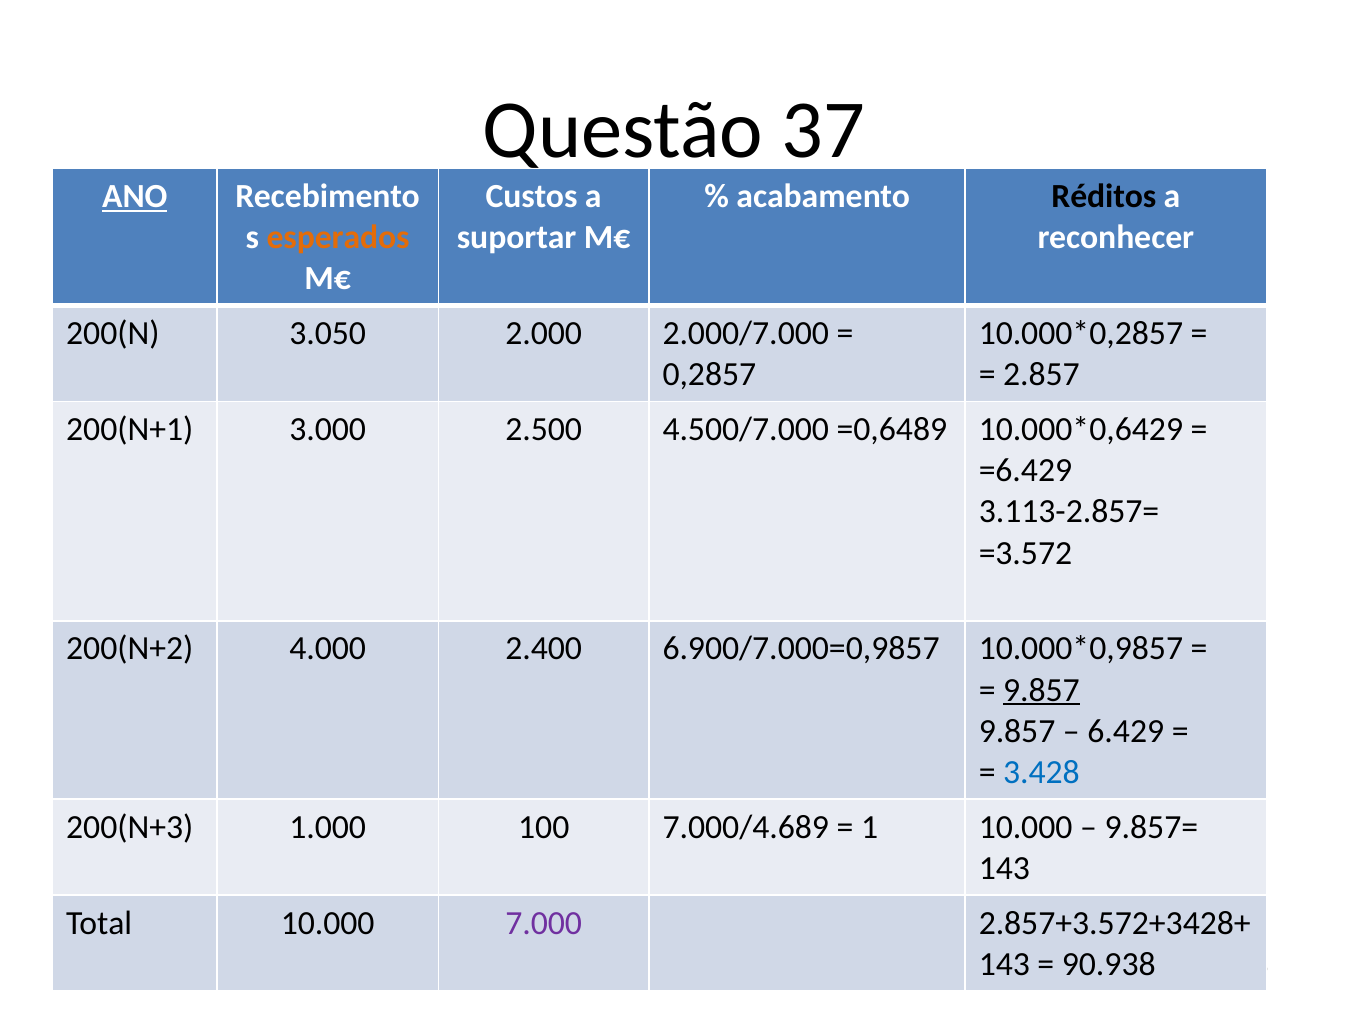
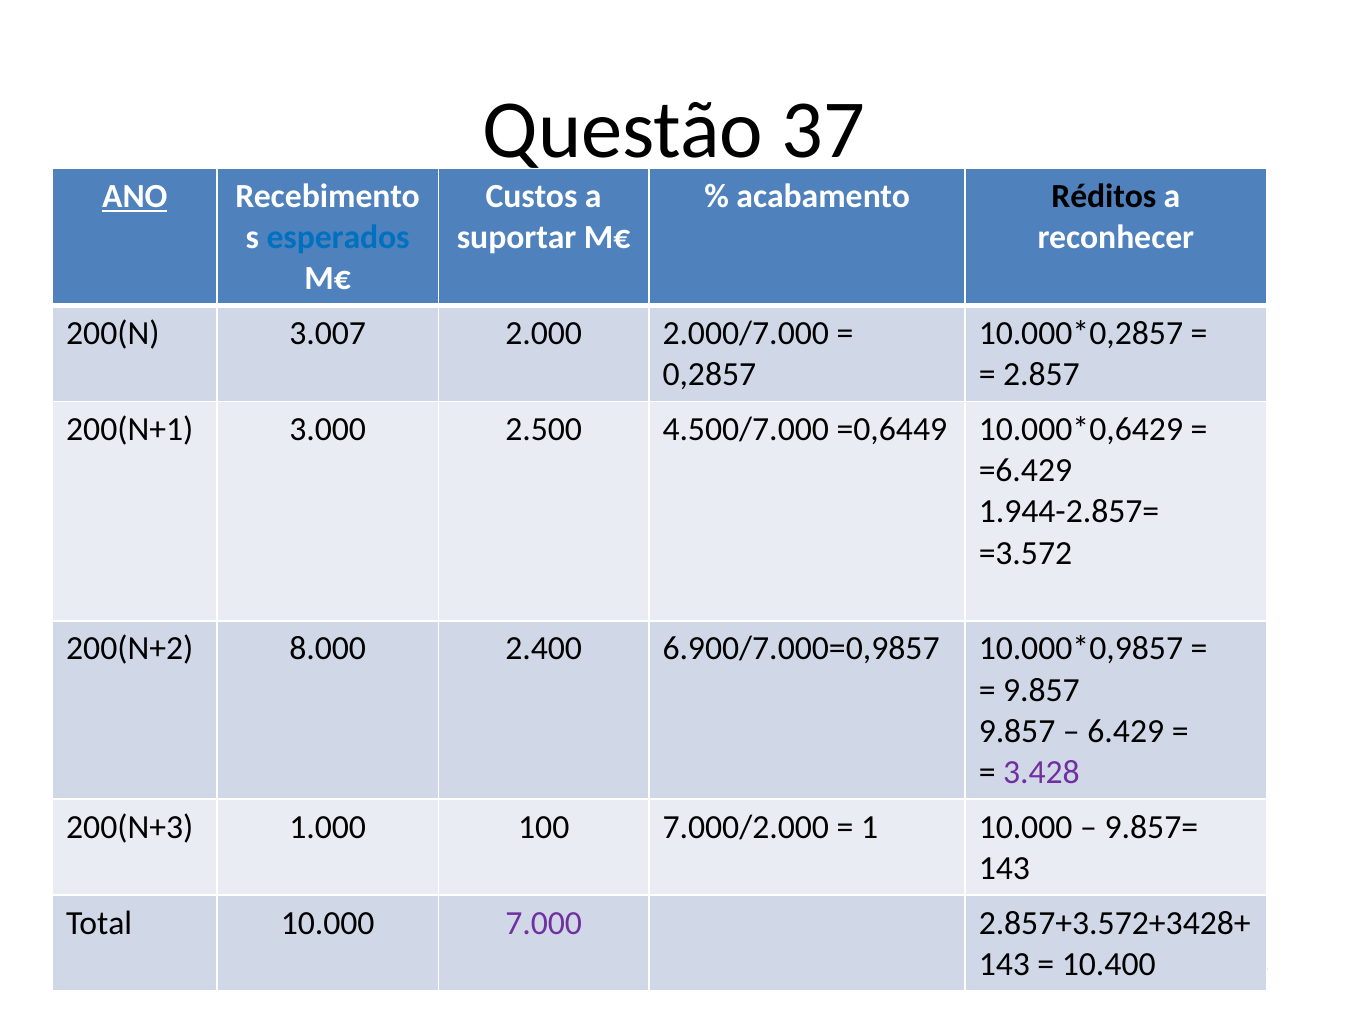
esperados colour: orange -> blue (338, 238)
3.050: 3.050 -> 3.007 (328, 333)
=0,6489: =0,6489 -> =0,6449 (892, 429)
3.113-2.857=: 3.113-2.857= -> 1.944-2.857= (1069, 512)
4.000: 4.000 -> 8.000 (328, 649)
9.857 underline: present -> none (1041, 690)
3.428 colour: blue -> purple (1041, 772)
7.000/4.689: 7.000/4.689 -> 7.000/2.000 (746, 827)
90.938: 90.938 -> 10.400 (1109, 964)
